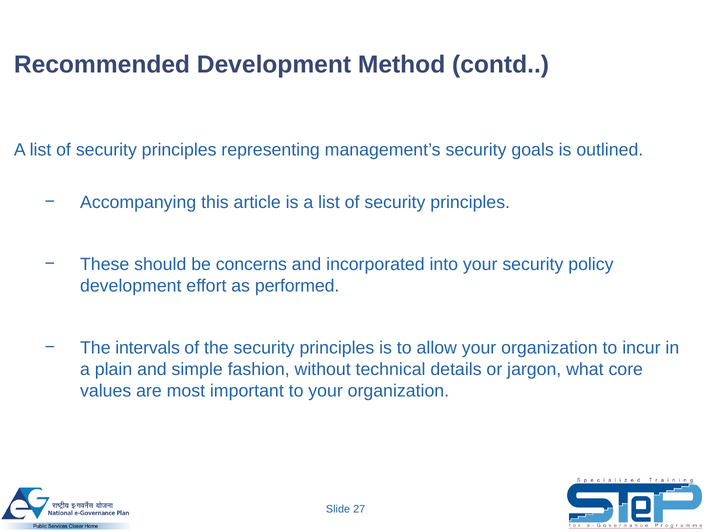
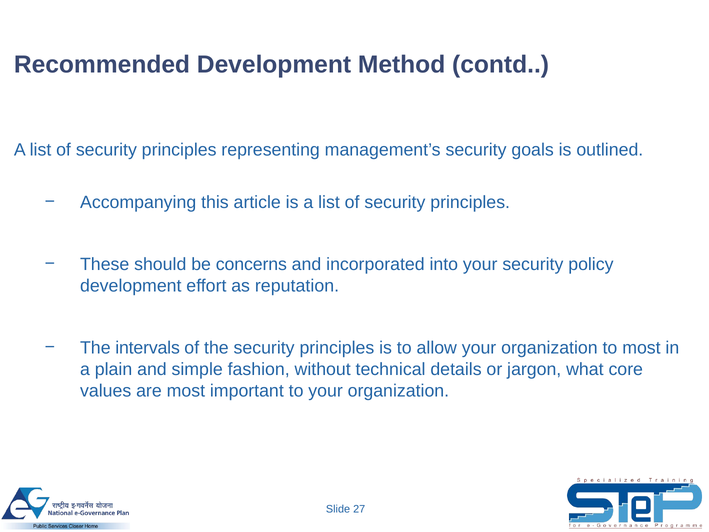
performed: performed -> reputation (297, 286)
to incur: incur -> most (641, 348)
